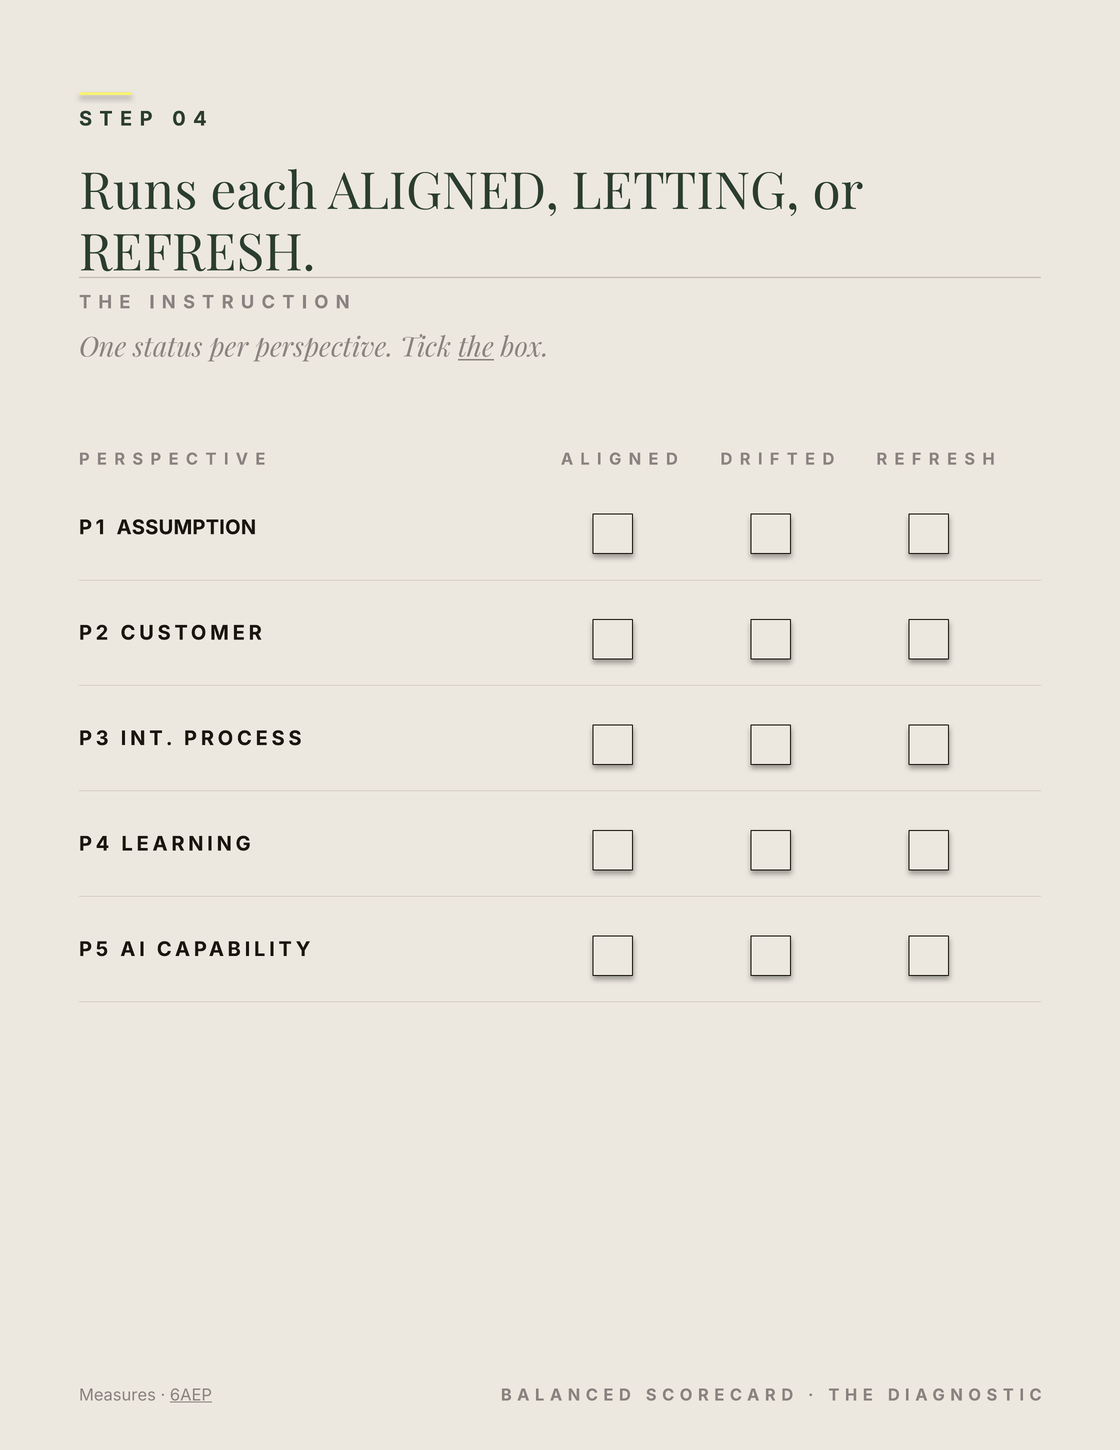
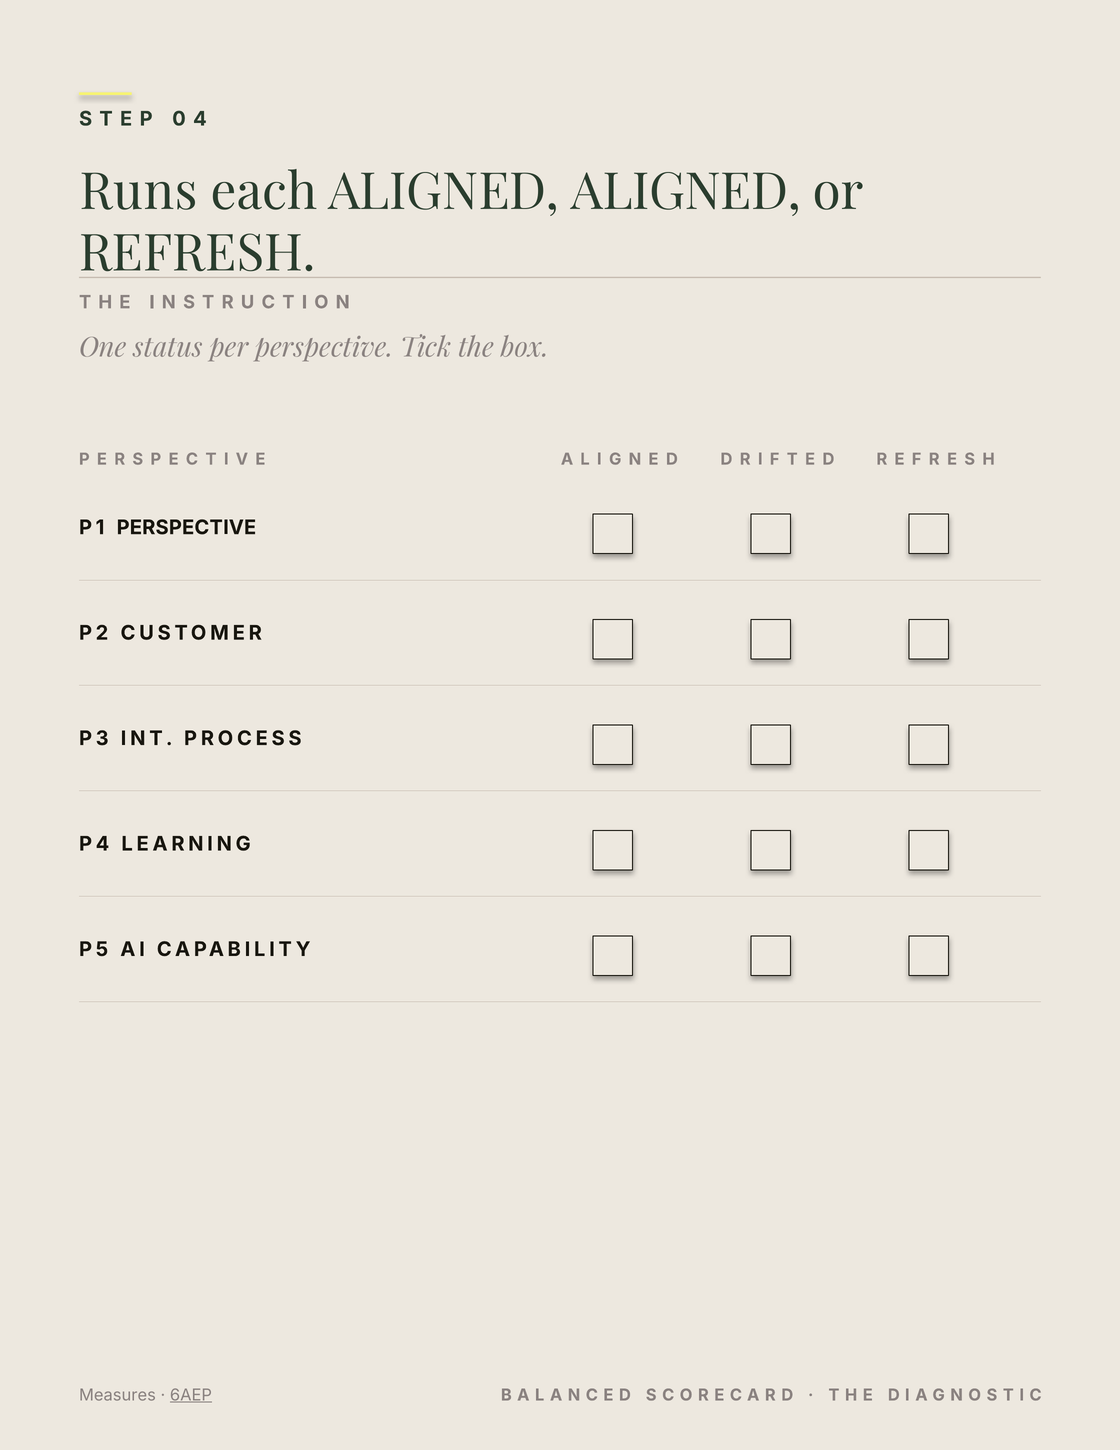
ALIGNED LETTING: LETTING -> ALIGNED (686, 192)
the underline: present -> none (476, 348)
P1 ASSUMPTION: ASSUMPTION -> PERSPECTIVE (186, 527)
